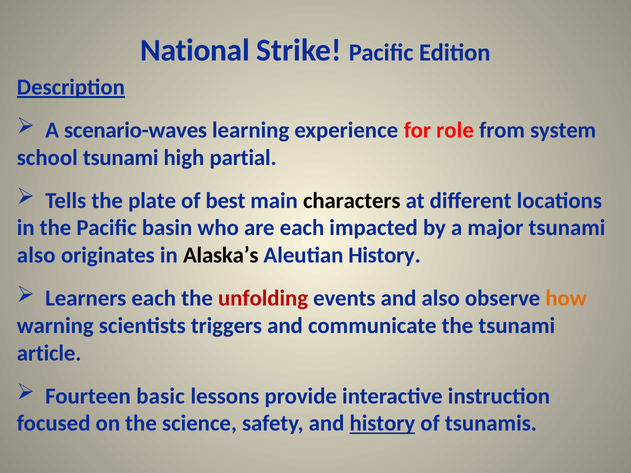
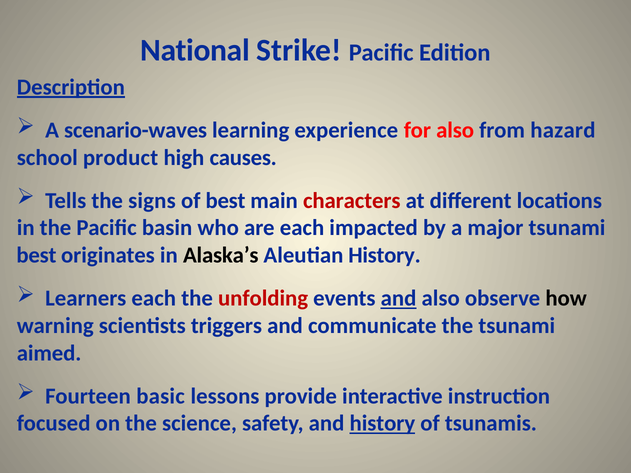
for role: role -> also (455, 130)
system: system -> hazard (563, 130)
school tsunami: tsunami -> product (121, 158)
partial: partial -> causes (243, 158)
plate: plate -> signs (152, 201)
characters colour: black -> red (352, 201)
also: also -> best (36, 255)
and underline: none -> present (399, 298)
how colour: orange -> black (566, 298)
article: article -> aimed (49, 353)
